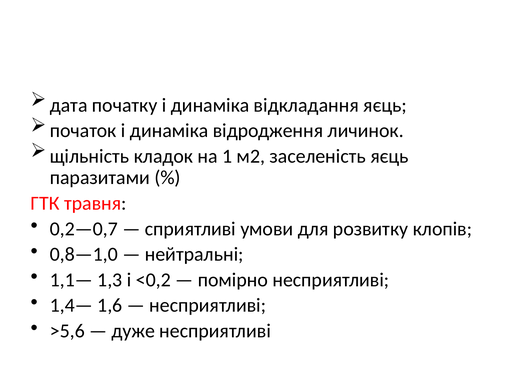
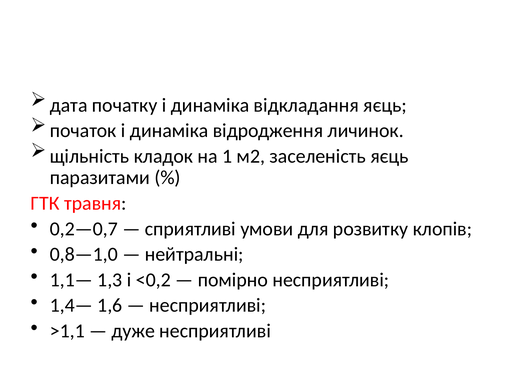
>5,6: >5,6 -> >1,1 (67, 331)
